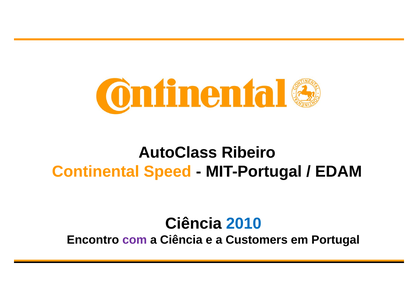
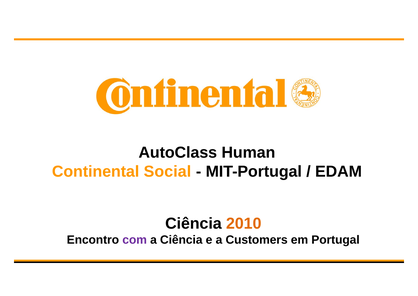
Ribeiro: Ribeiro -> Human (248, 152)
Speed: Speed -> Social (167, 171)
2010 colour: blue -> orange (244, 223)
